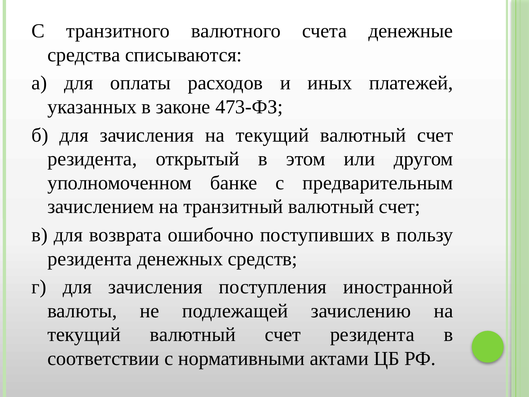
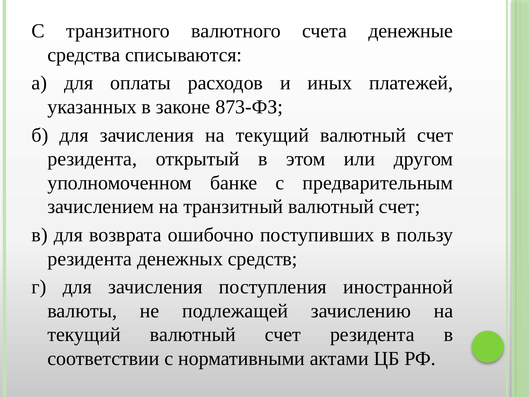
473-ФЗ: 473-ФЗ -> 873-ФЗ (249, 107)
